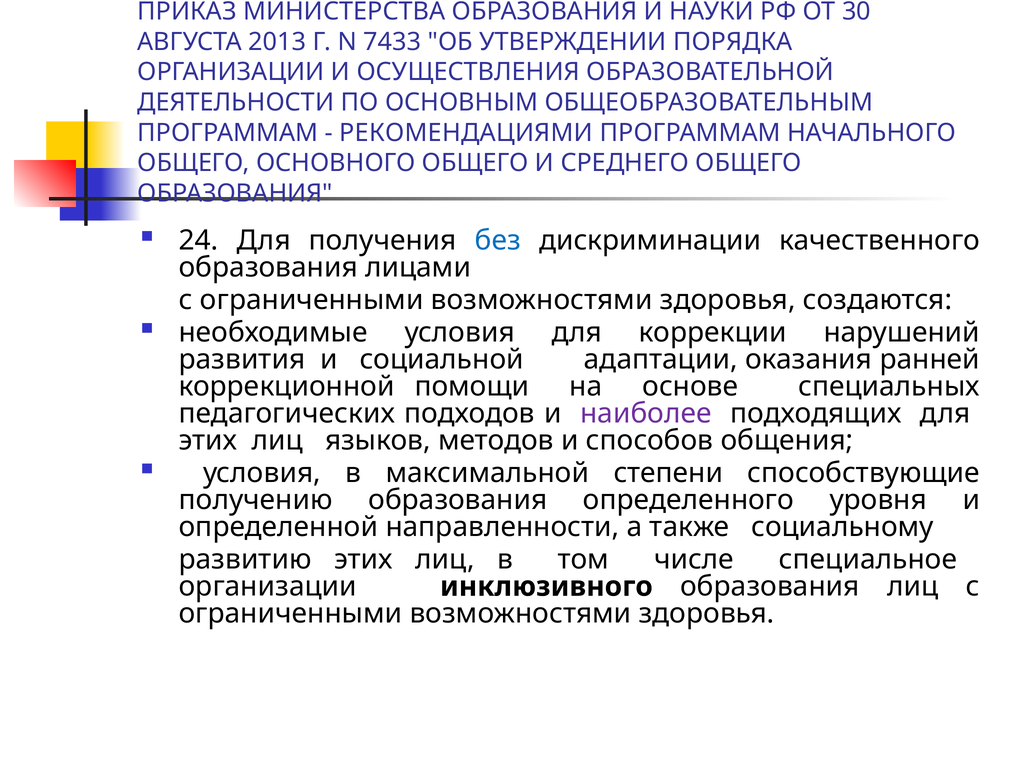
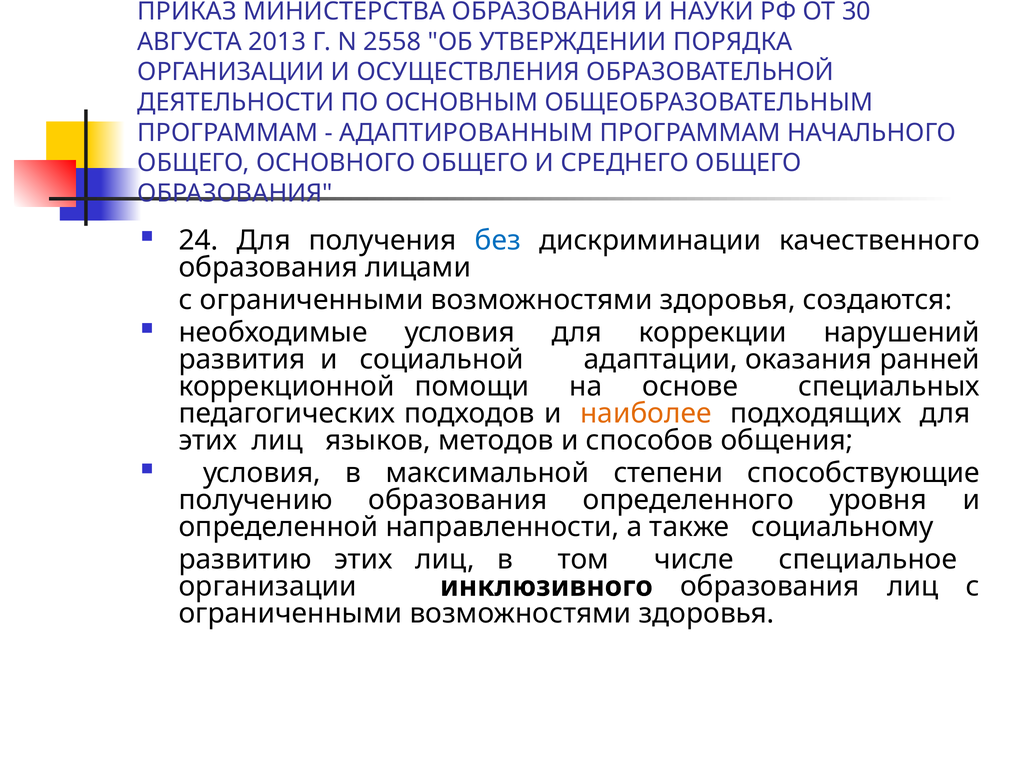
7433: 7433 -> 2558 (392, 42)
РЕКОМЕНДАЦИЯМИ: РЕКОМЕНДАЦИЯМИ -> АДАПТИРОВАННЫМ (466, 133)
наиболее colour: purple -> orange (646, 414)
